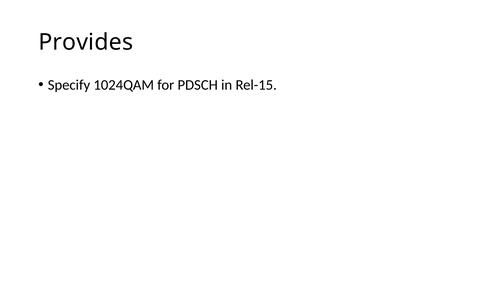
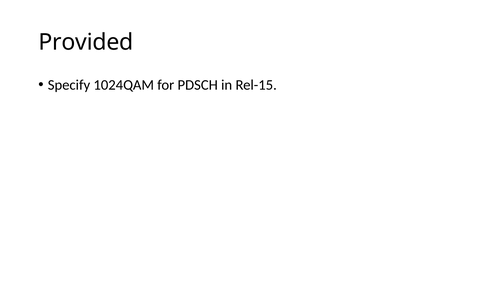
Provides: Provides -> Provided (86, 42)
